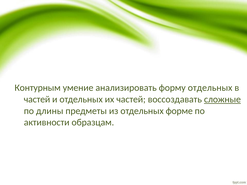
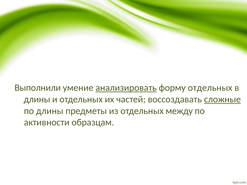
Контурным: Контурным -> Выполнили (38, 88)
анализировать underline: none -> present (126, 88)
частей: частей -> длины (37, 99)
форме: форме -> между (179, 111)
